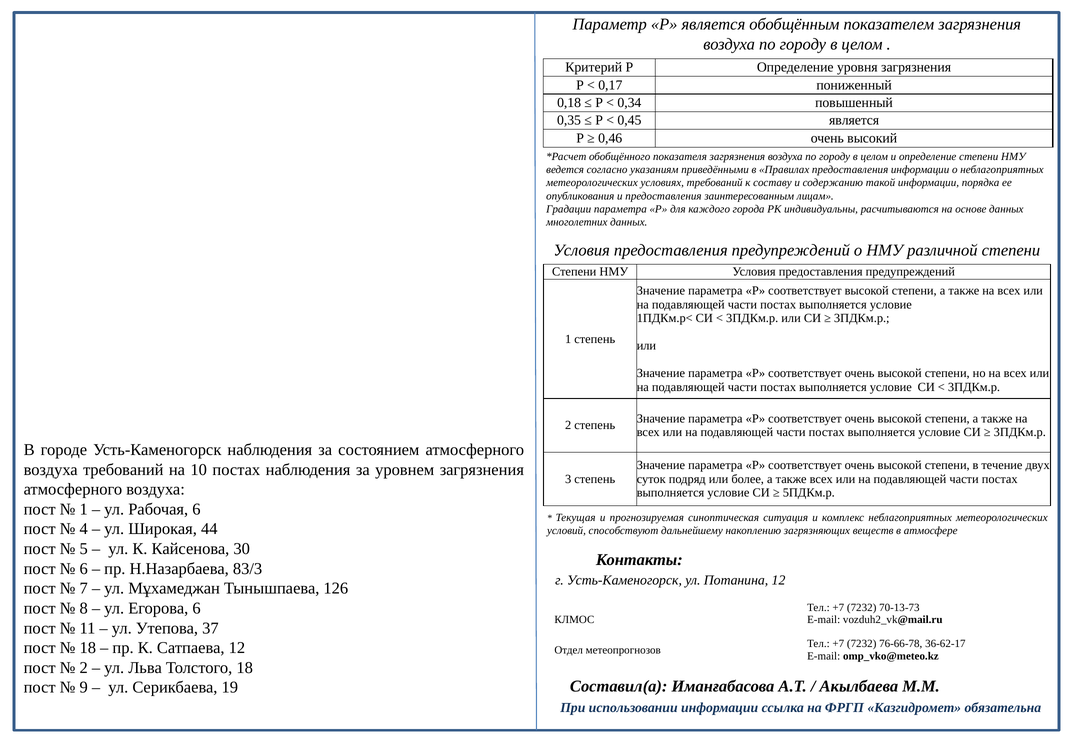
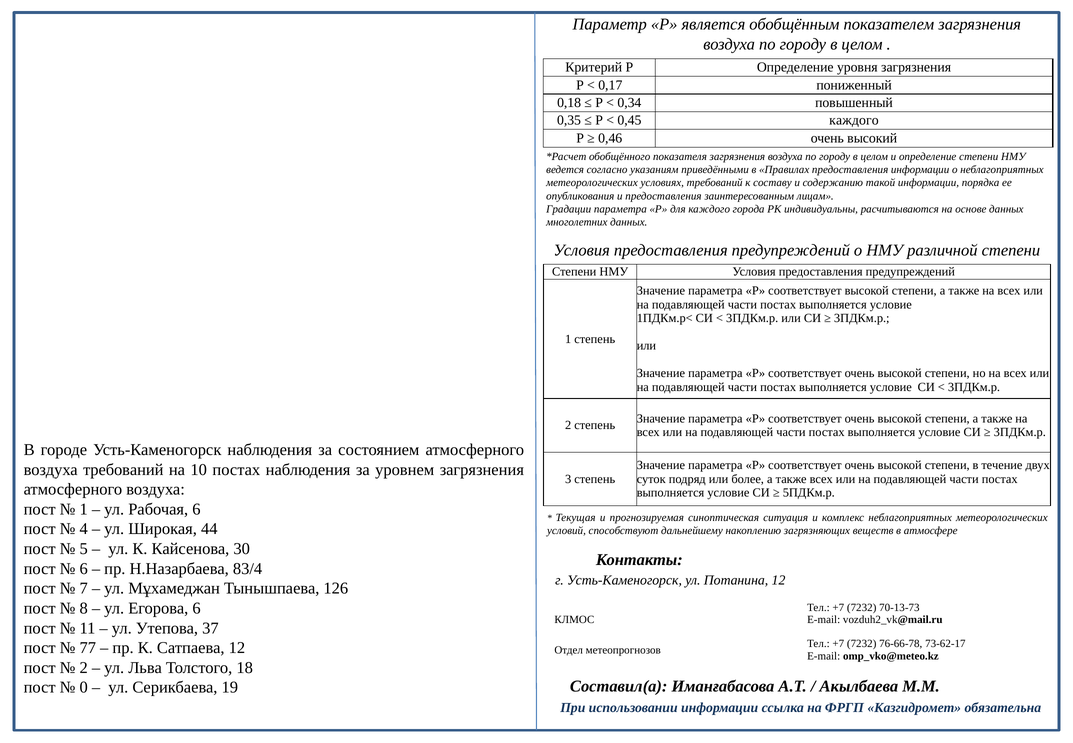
0,45 является: является -> каждого (854, 120)
83/3: 83/3 -> 83/4 (248, 569)
36-62-17: 36-62-17 -> 73-62-17 (945, 644)
18: 18 -> 77 (88, 648)
9: 9 -> 0 (84, 687)
